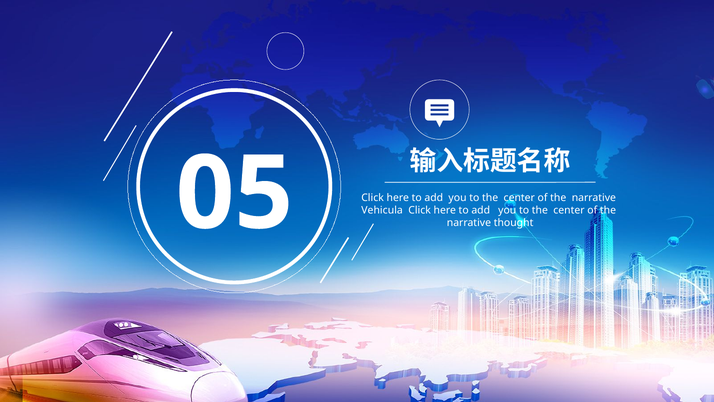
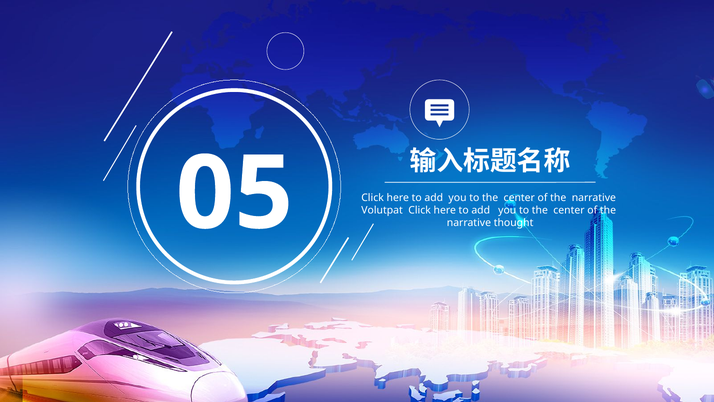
Vehicula: Vehicula -> Volutpat (382, 210)
